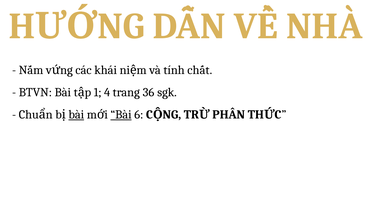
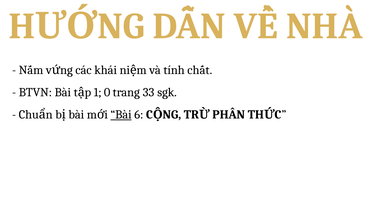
4: 4 -> 0 (107, 93)
36: 36 -> 33 (148, 93)
bài underline: present -> none (76, 115)
